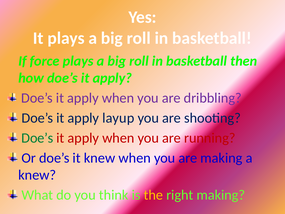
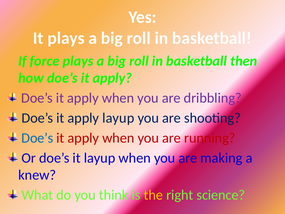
Doe’s colour: green -> blue (37, 138)
it knew: knew -> layup (100, 158)
right making: making -> science (221, 195)
